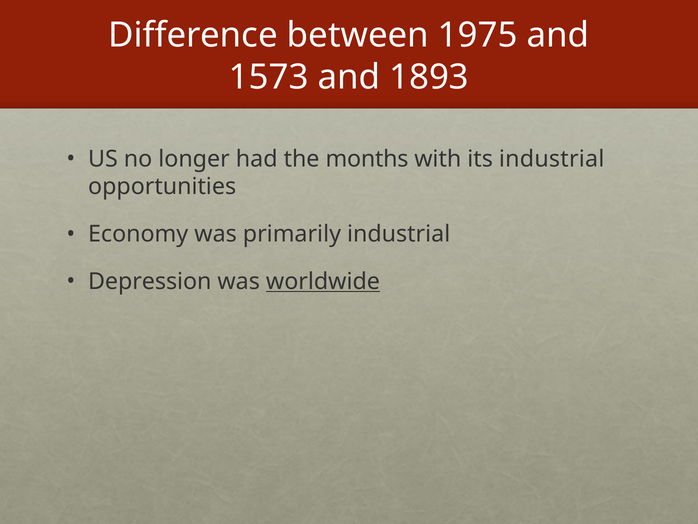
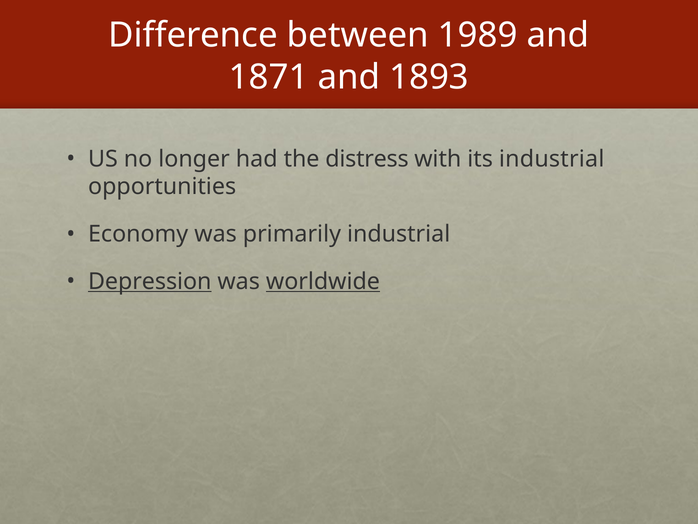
1975: 1975 -> 1989 (478, 35)
1573: 1573 -> 1871 (269, 77)
months: months -> distress (367, 159)
Depression underline: none -> present (150, 281)
